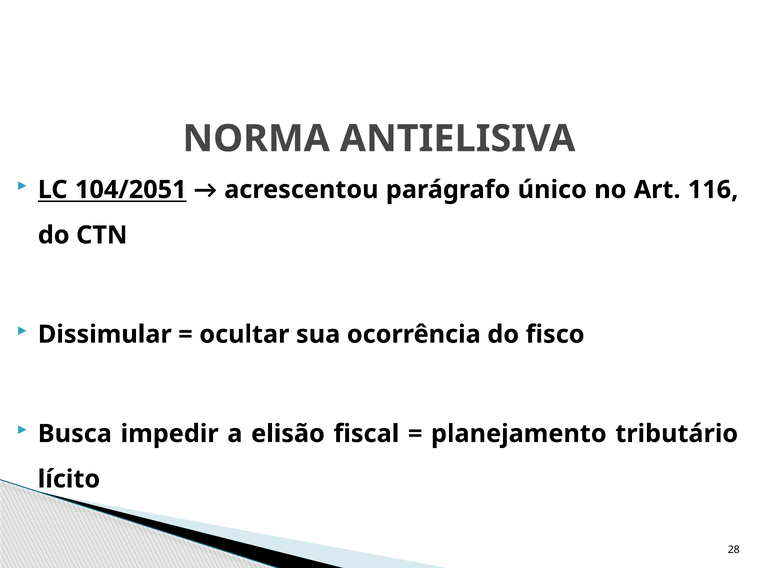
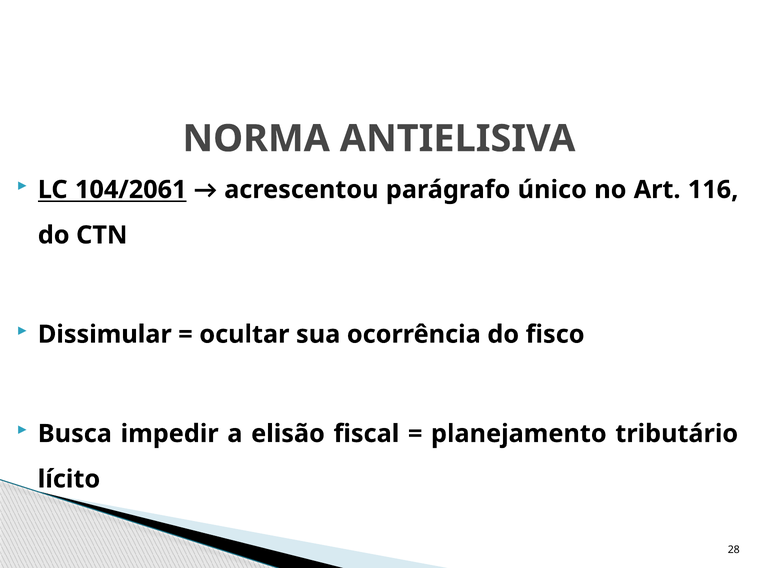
104/2051: 104/2051 -> 104/2061 (131, 190)
